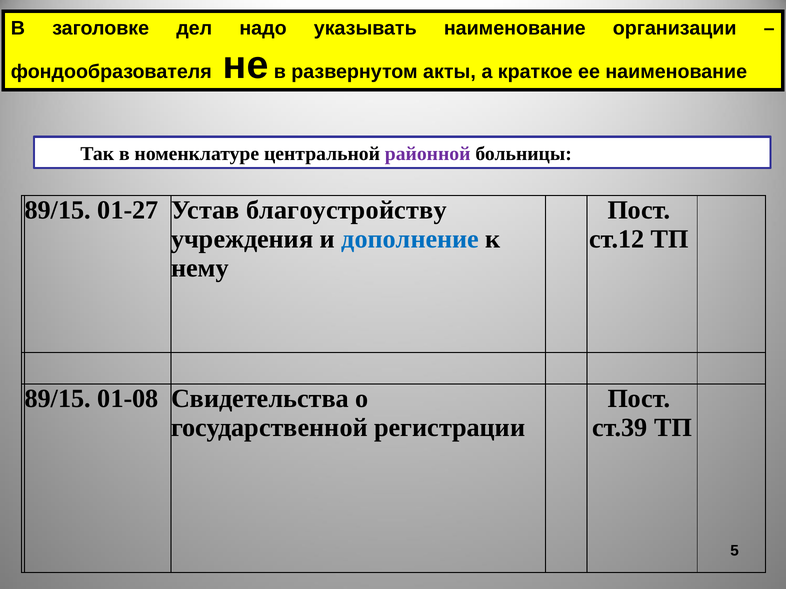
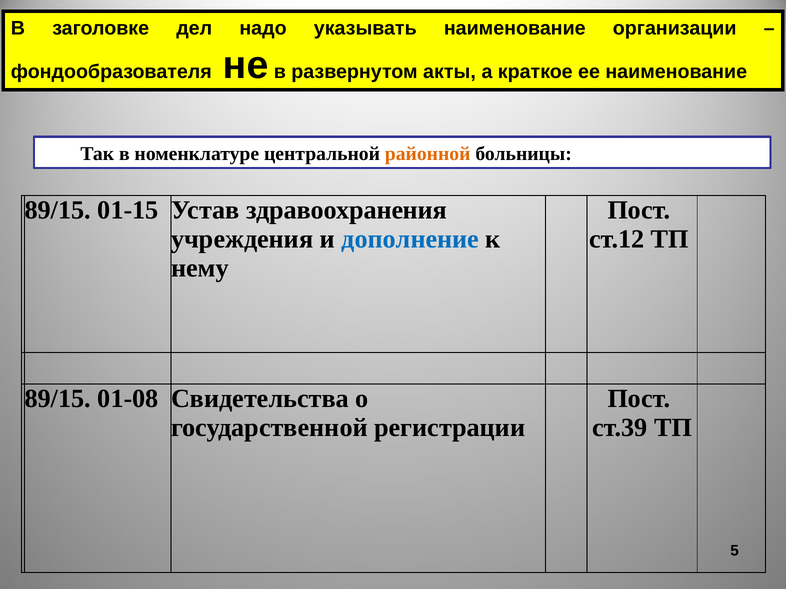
районной colour: purple -> orange (428, 154)
01-27: 01-27 -> 01-15 (128, 210)
благоустройству: благоустройству -> здравоохранения (346, 210)
